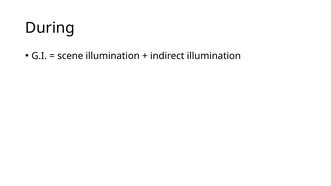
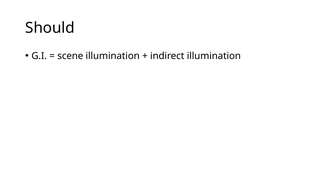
During: During -> Should (50, 28)
